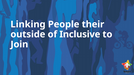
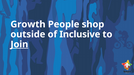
Linking: Linking -> Growth (28, 24)
their: their -> shop (93, 24)
Join underline: none -> present (19, 45)
